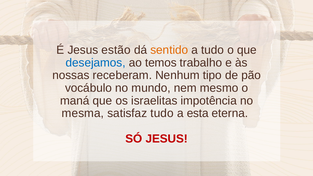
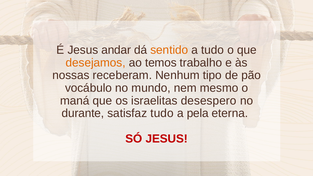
estão: estão -> andar (116, 50)
desejamos colour: blue -> orange (96, 63)
impotência: impotência -> desespero (209, 101)
mesma: mesma -> durante (83, 113)
esta: esta -> pela (198, 113)
